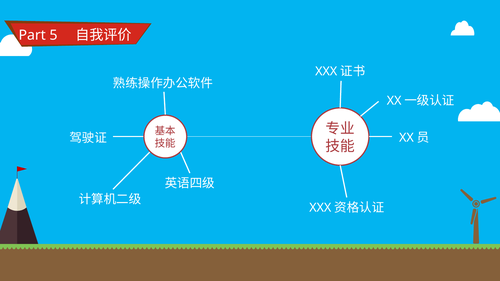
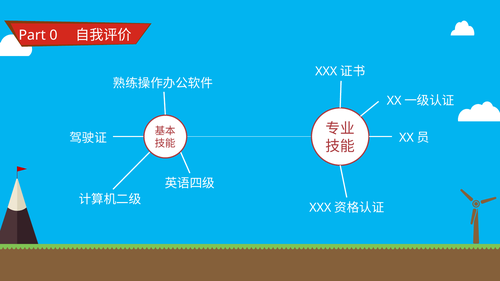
5: 5 -> 0 (53, 35)
